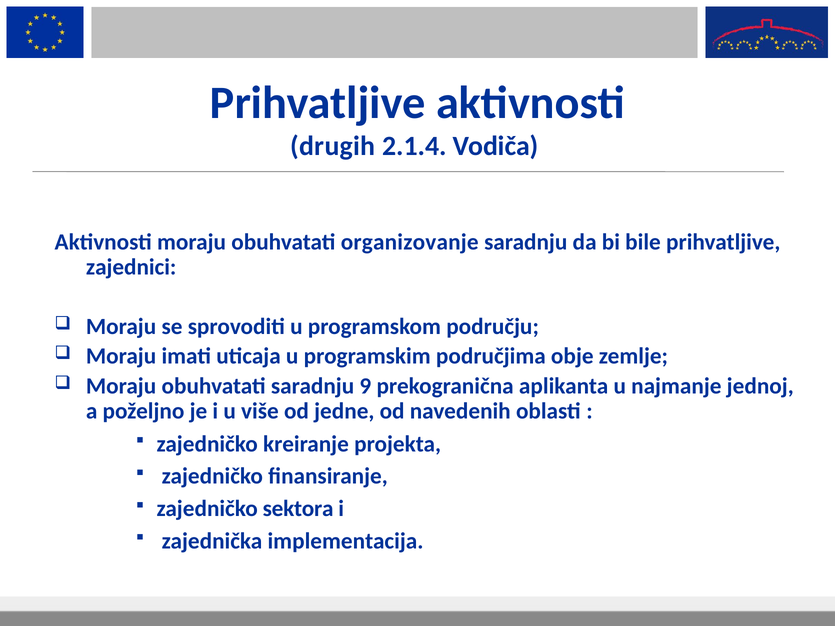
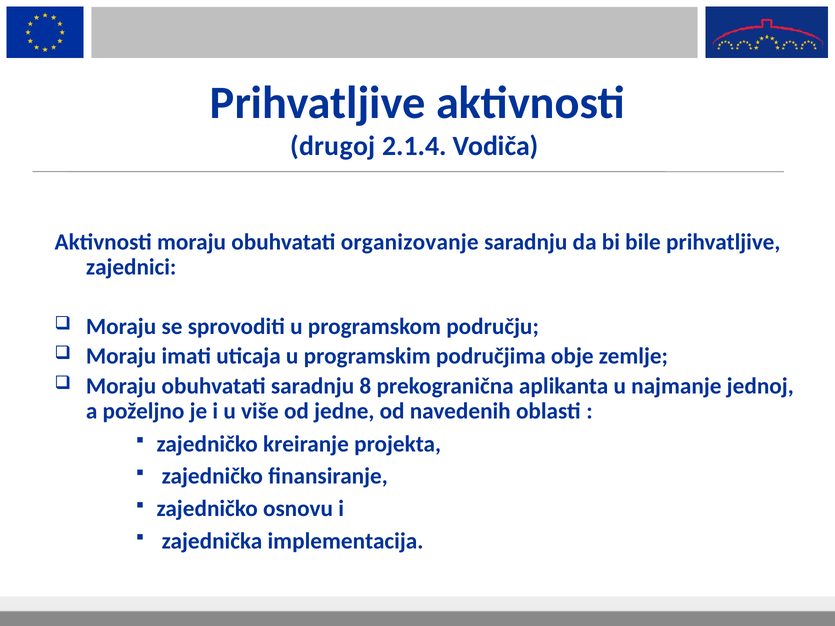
drugih: drugih -> drugoj (333, 146)
9: 9 -> 8 (365, 386)
sektora: sektora -> osnovu (298, 509)
